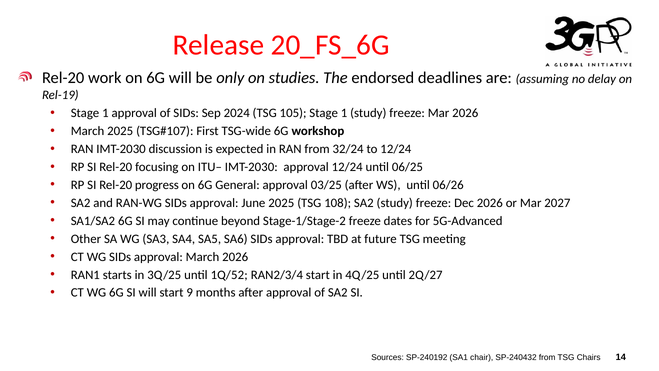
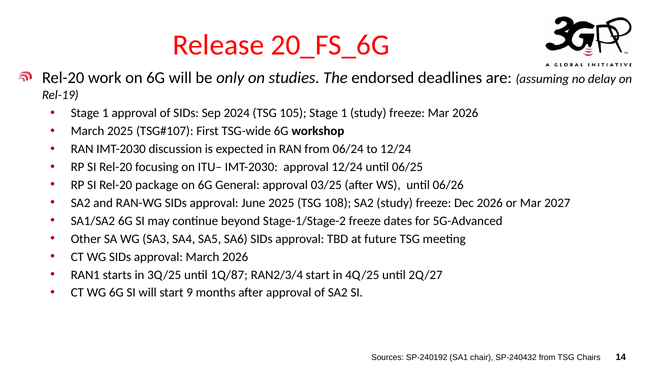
32/24: 32/24 -> 06/24 (348, 149)
progress: progress -> package (157, 185)
1Q/52: 1Q/52 -> 1Q/87 (229, 275)
